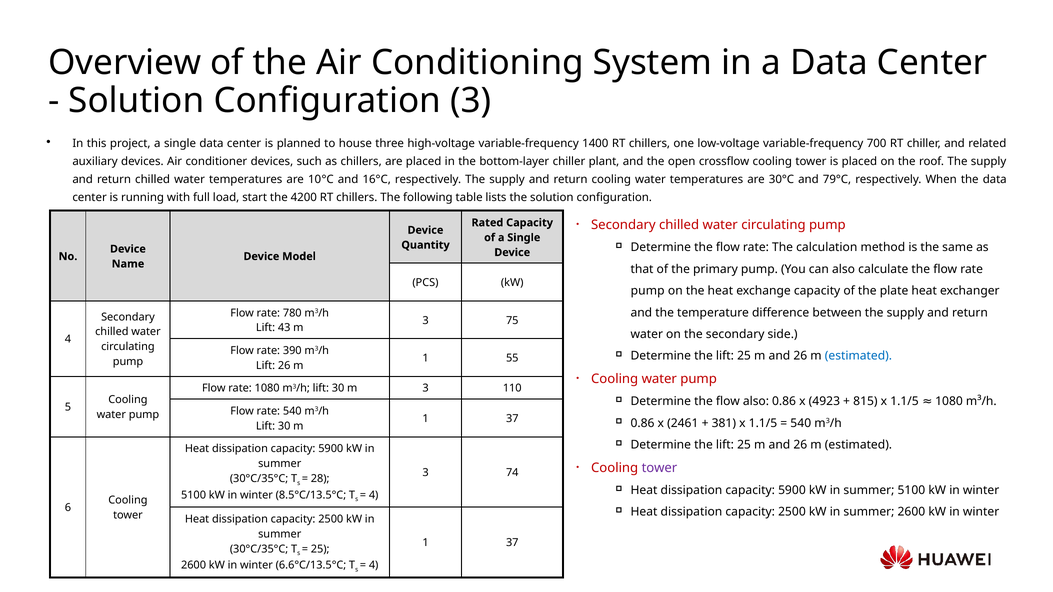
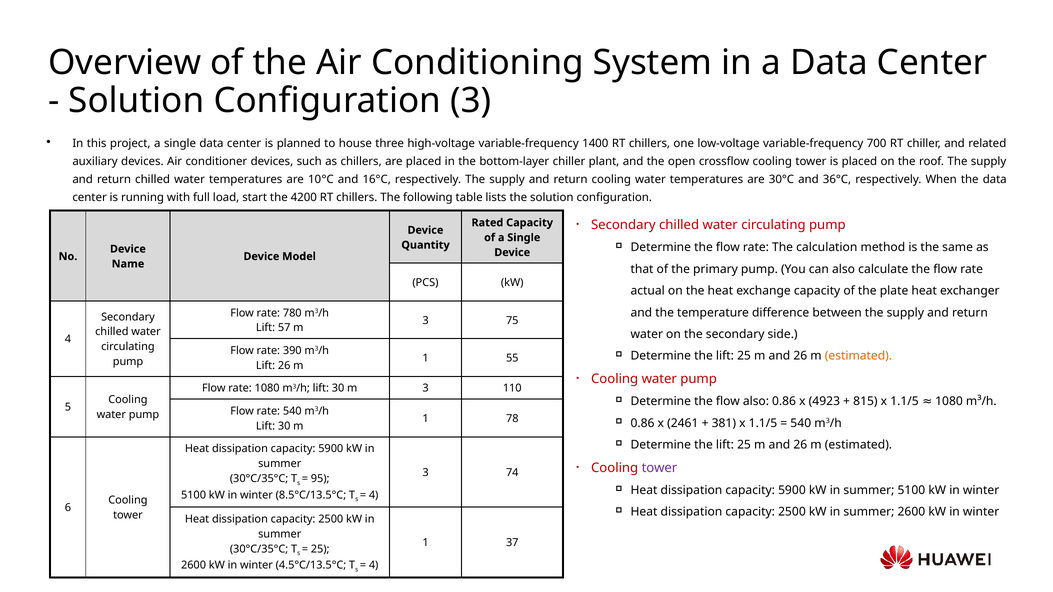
79°C: 79°C -> 36°C (837, 179)
pump: pump -> actual (648, 291)
43: 43 -> 57 (284, 328)
estimated colour: blue -> orange (858, 356)
37: 37 -> 78 (512, 419)
28: 28 -> 95 (320, 479)
6.6°C/13.5°C: 6.6°C/13.5°C -> 4.5°C/13.5°C (311, 565)
